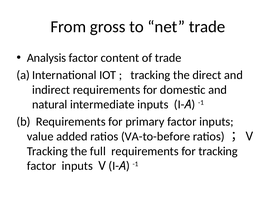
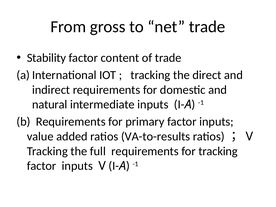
Analysis: Analysis -> Stability (46, 58)
VA-to-before: VA-to-before -> VA-to-results (156, 136)
